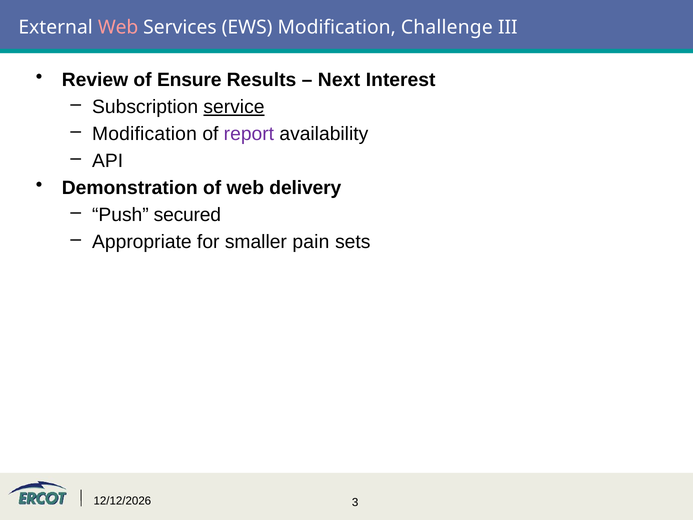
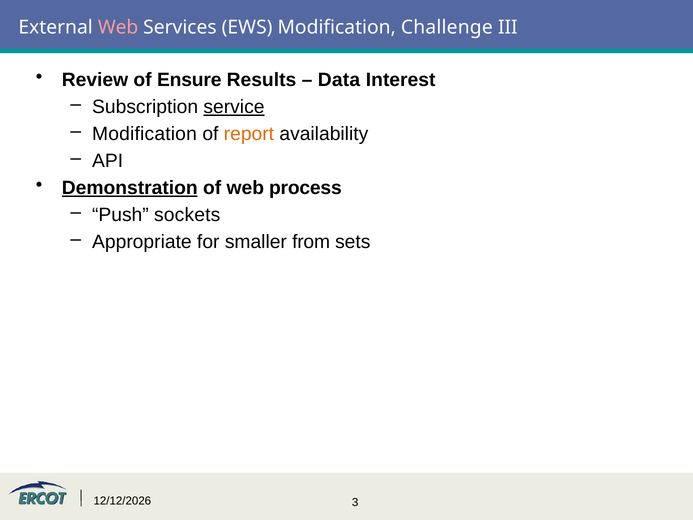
Next: Next -> Data (339, 80)
report colour: purple -> orange (249, 134)
Demonstration underline: none -> present (130, 188)
delivery: delivery -> process (305, 188)
secured: secured -> sockets (187, 215)
pain: pain -> from (311, 242)
